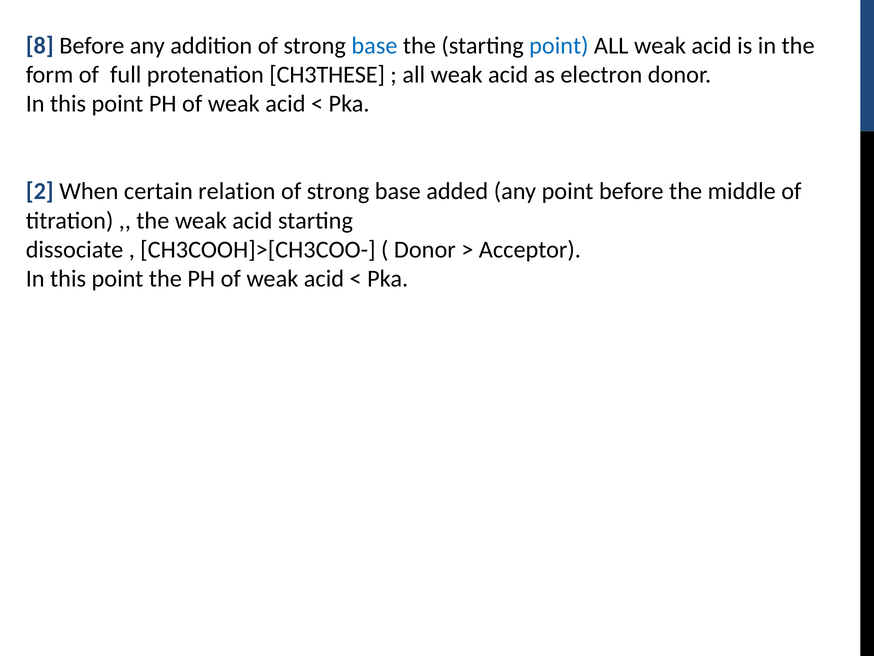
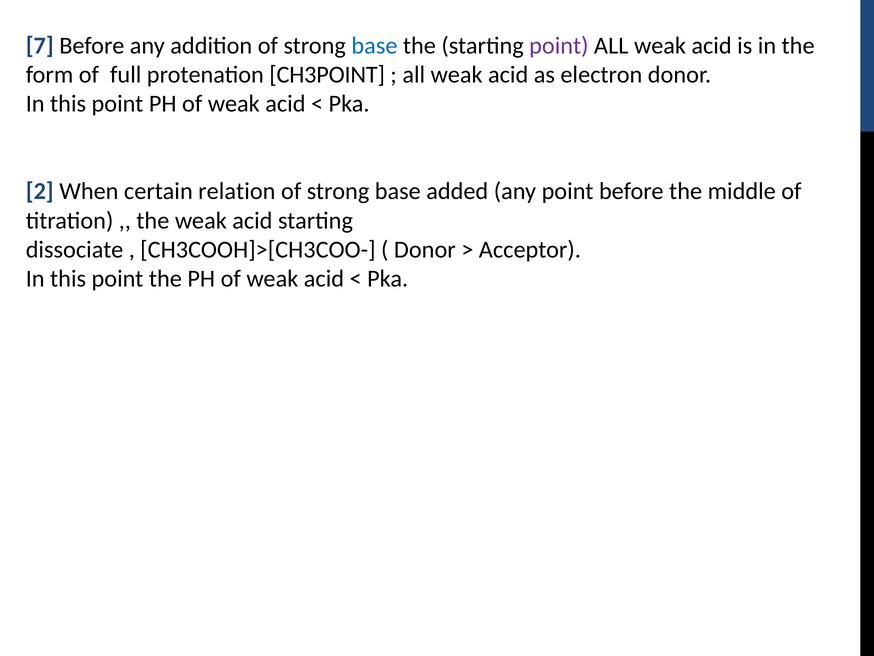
8: 8 -> 7 (40, 45)
point colour: blue -> purple (559, 45)
CH3THESE: CH3THESE -> CH3POINT (327, 75)
